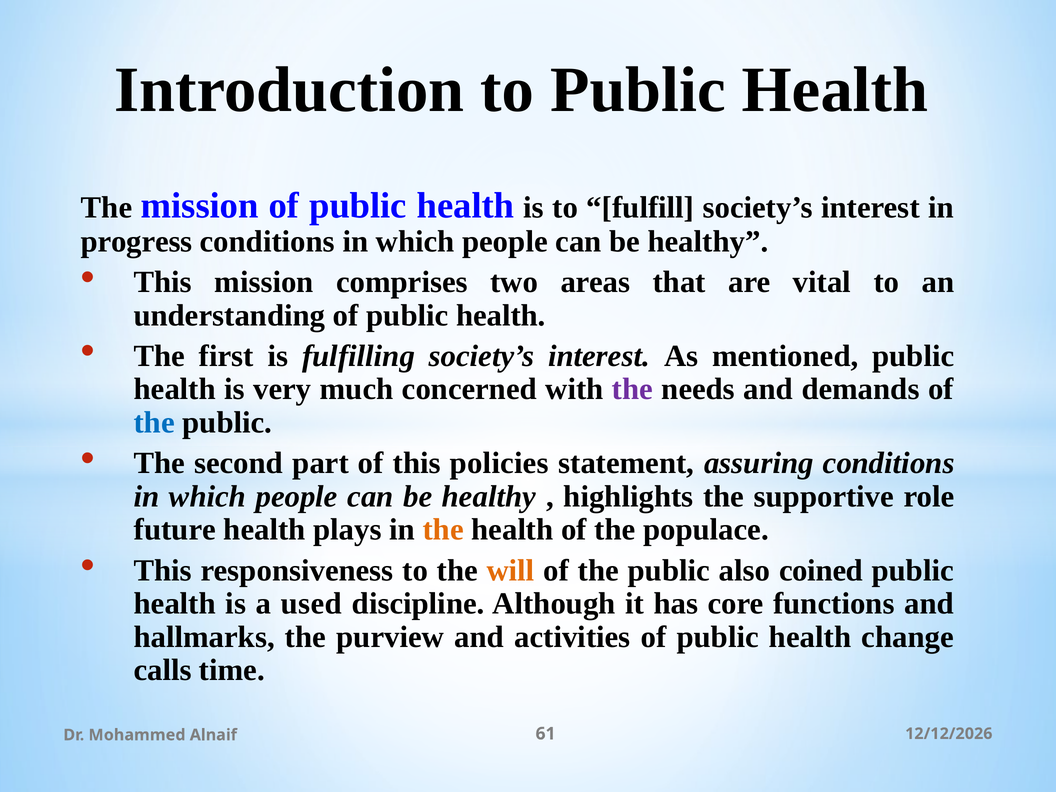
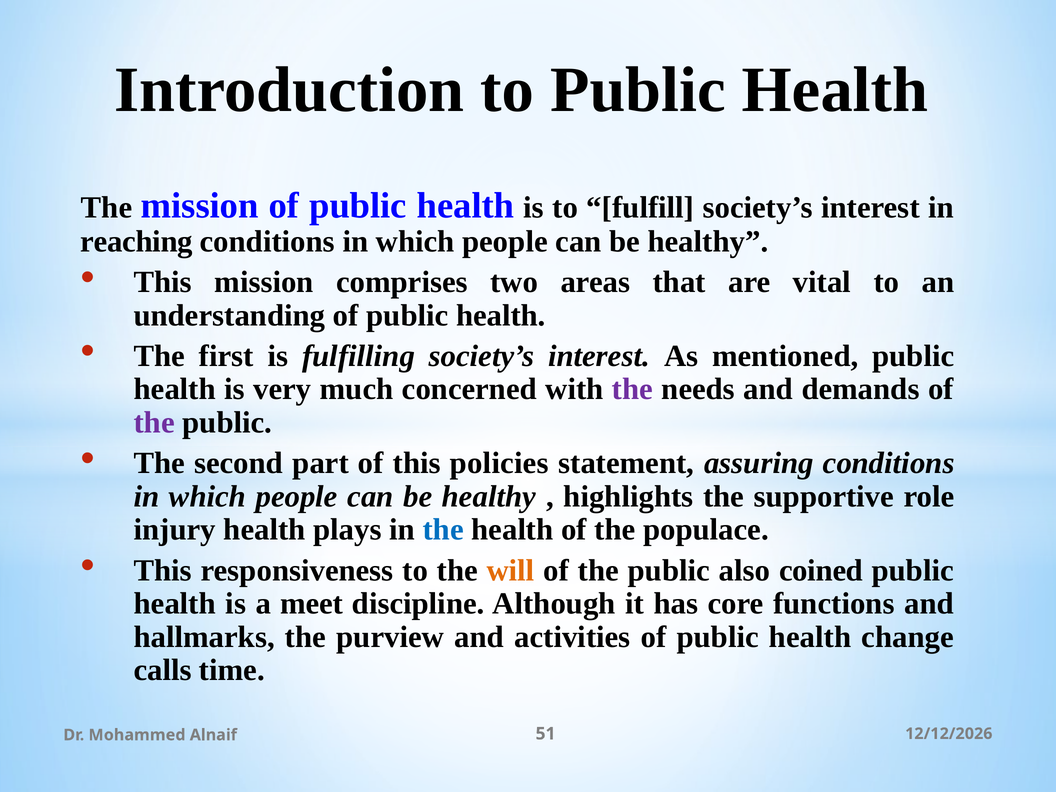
progress: progress -> reaching (137, 241)
the colour: blue -> purple (154, 423)
future: future -> injury (175, 530)
the colour: orange -> blue (443, 530)
used: used -> meet (312, 604)
61: 61 -> 51 (546, 734)
